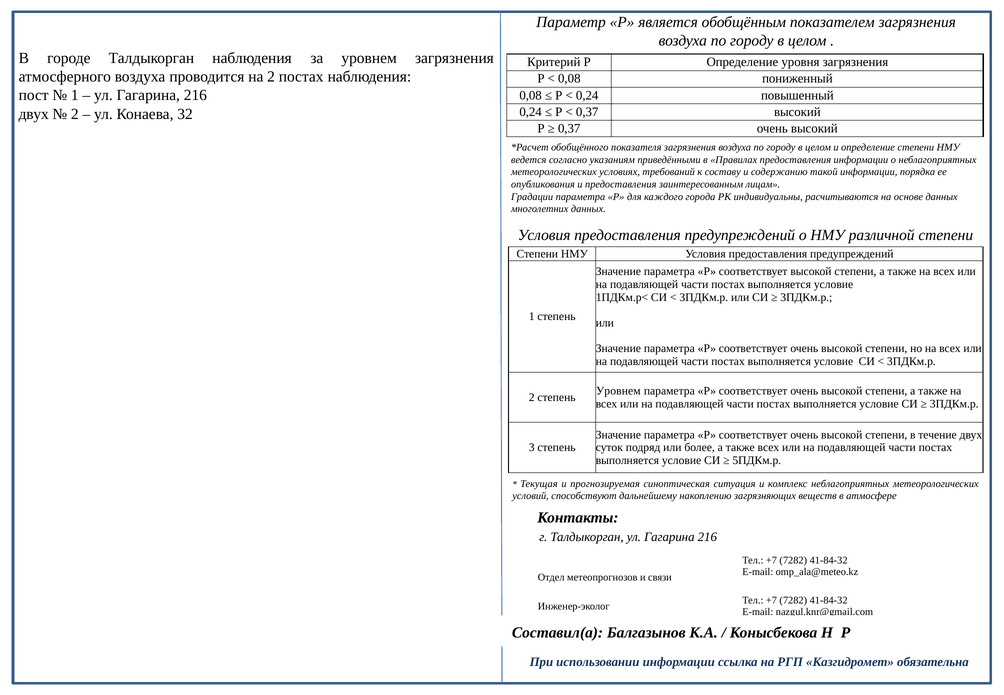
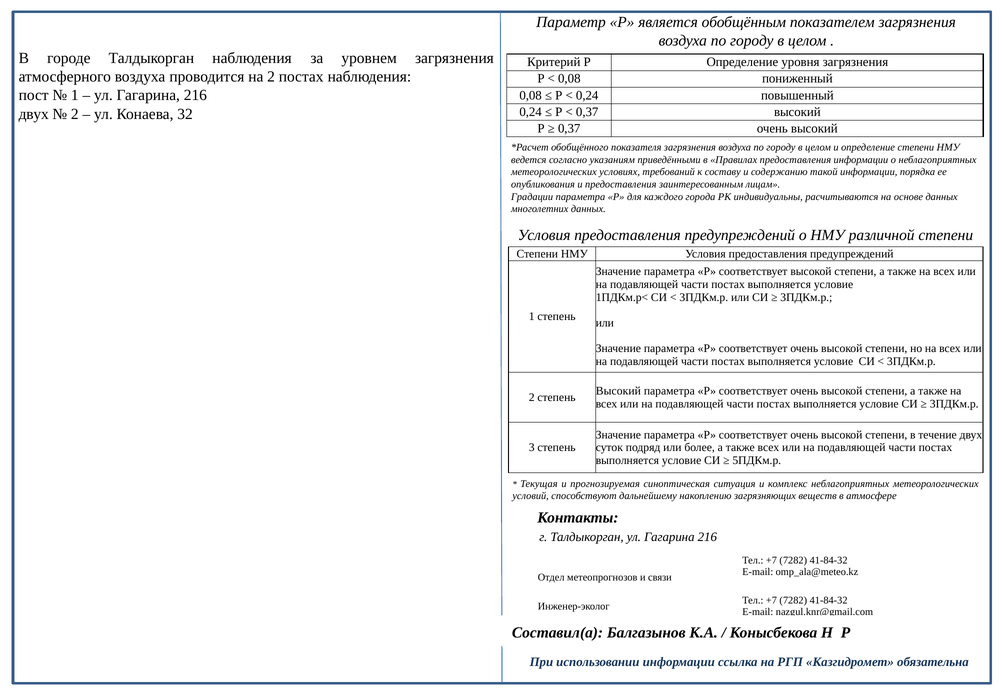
Уровнем: Уровнем -> Высокий (618, 391)
